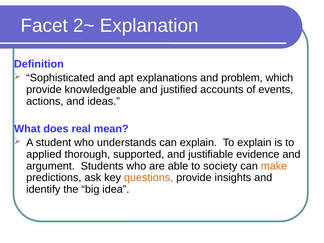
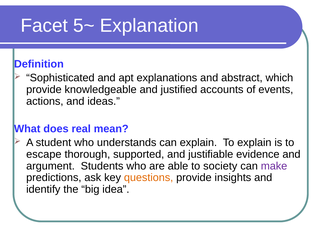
2~: 2~ -> 5~ (84, 26)
problem: problem -> abstract (242, 78)
applied: applied -> escape (44, 154)
make colour: orange -> purple (274, 166)
